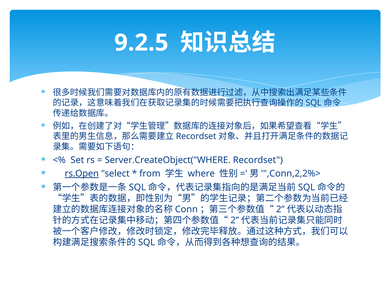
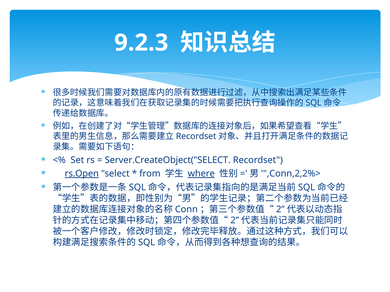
9.2.5: 9.2.5 -> 9.2.3 (141, 43)
Server.CreateObject("WHERE: Server.CreateObject("WHERE -> Server.CreateObject("SELECT (168, 160)
where underline: none -> present (201, 174)
